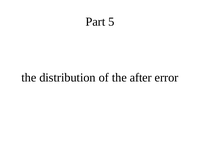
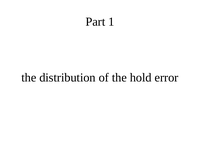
5: 5 -> 1 (111, 22)
after: after -> hold (141, 78)
